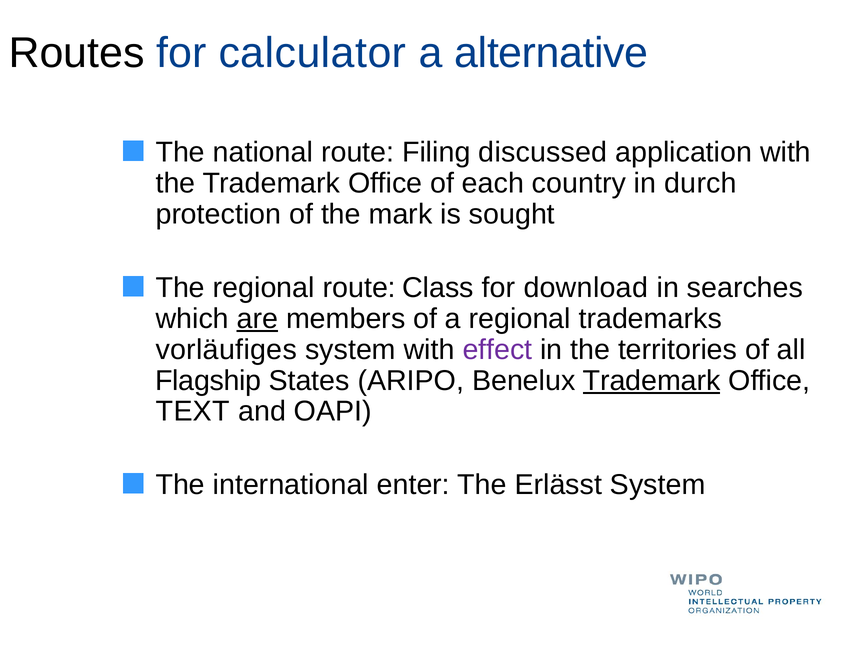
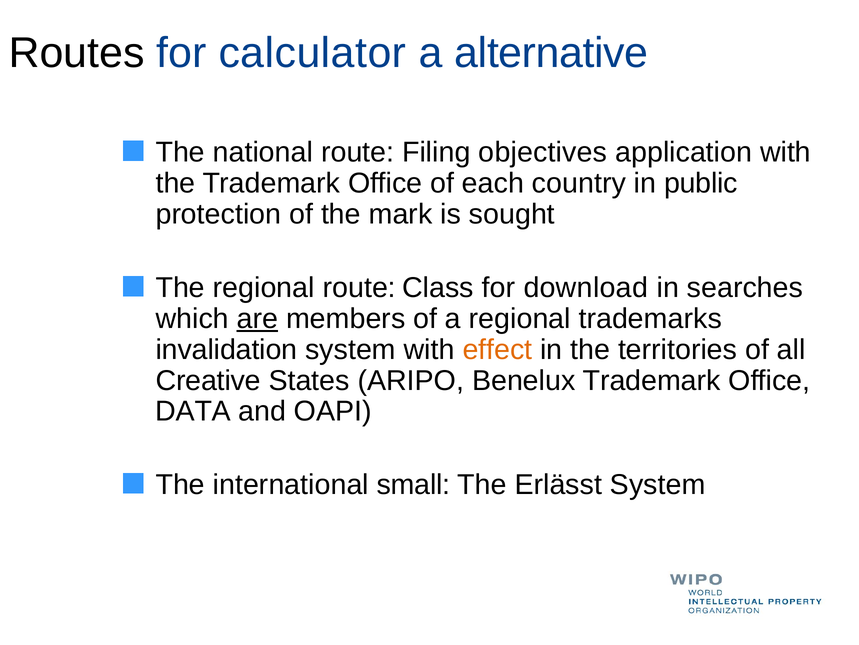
discussed: discussed -> objectives (543, 152)
durch: durch -> public (701, 183)
vorläufiges: vorläufiges -> invalidation (227, 349)
effect colour: purple -> orange (497, 349)
Flagship: Flagship -> Creative (208, 380)
Trademark underline: present -> none (652, 380)
TEXT: TEXT -> DATA (193, 411)
enter: enter -> small (413, 484)
